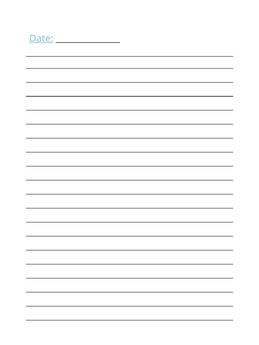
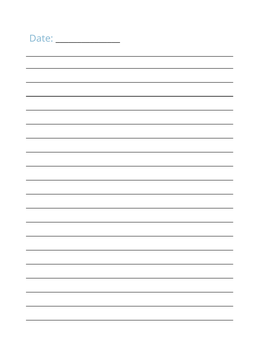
Date underline: present -> none (41, 39)
